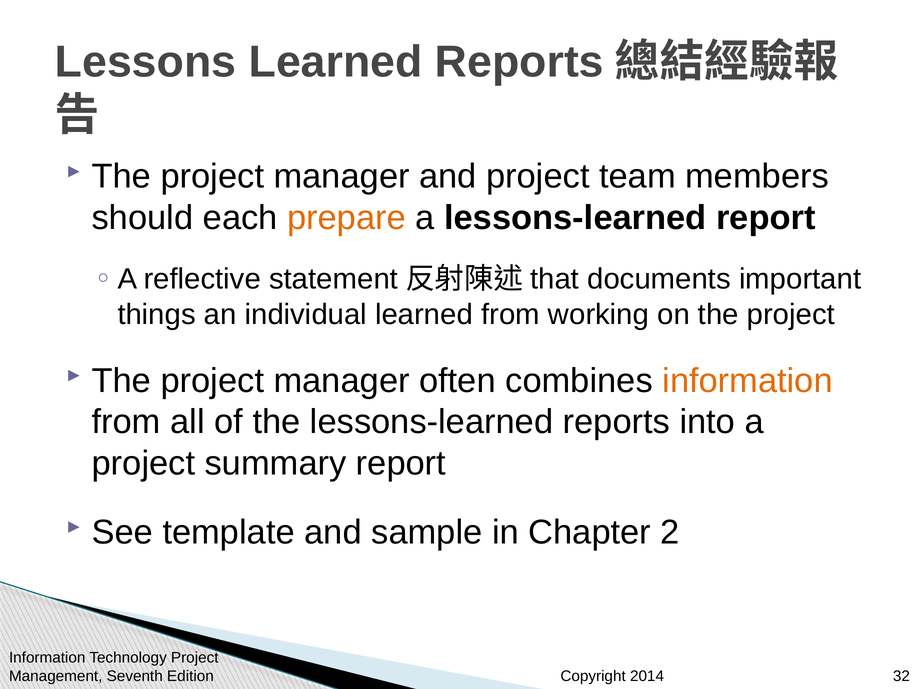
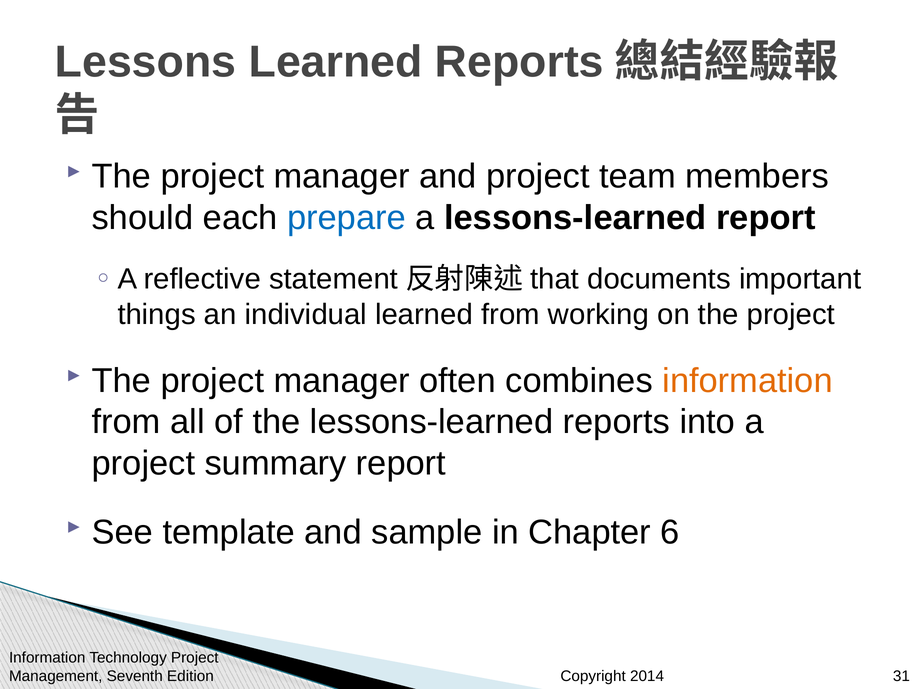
prepare colour: orange -> blue (347, 218)
2: 2 -> 6 (670, 533)
32: 32 -> 31 (901, 677)
